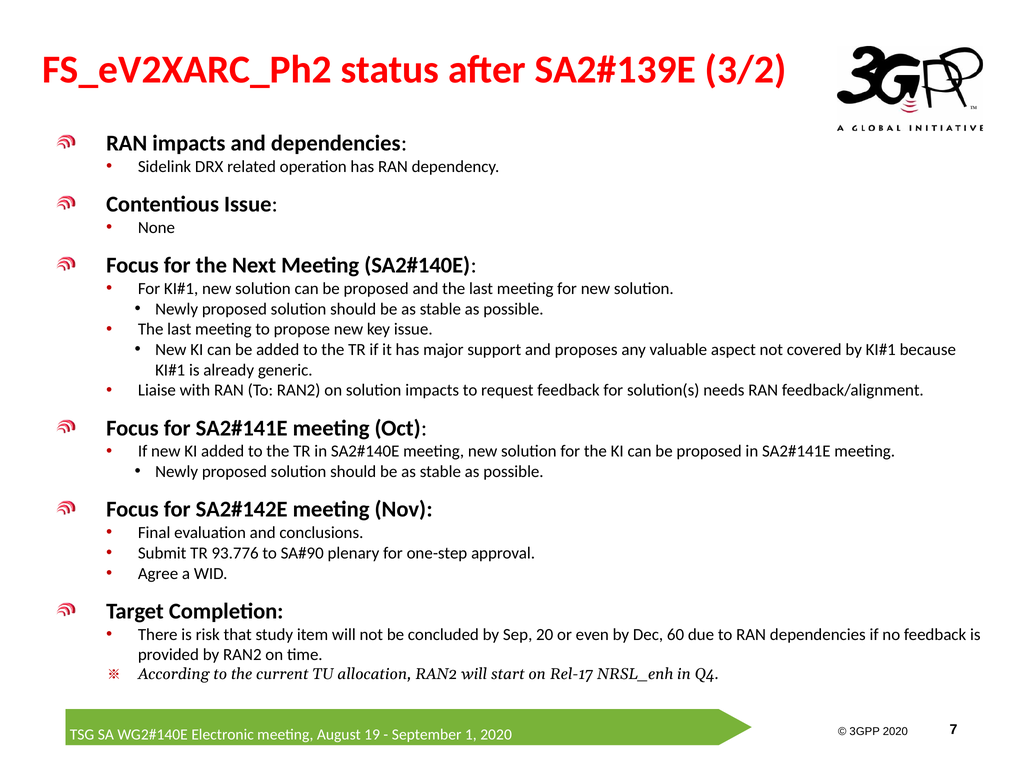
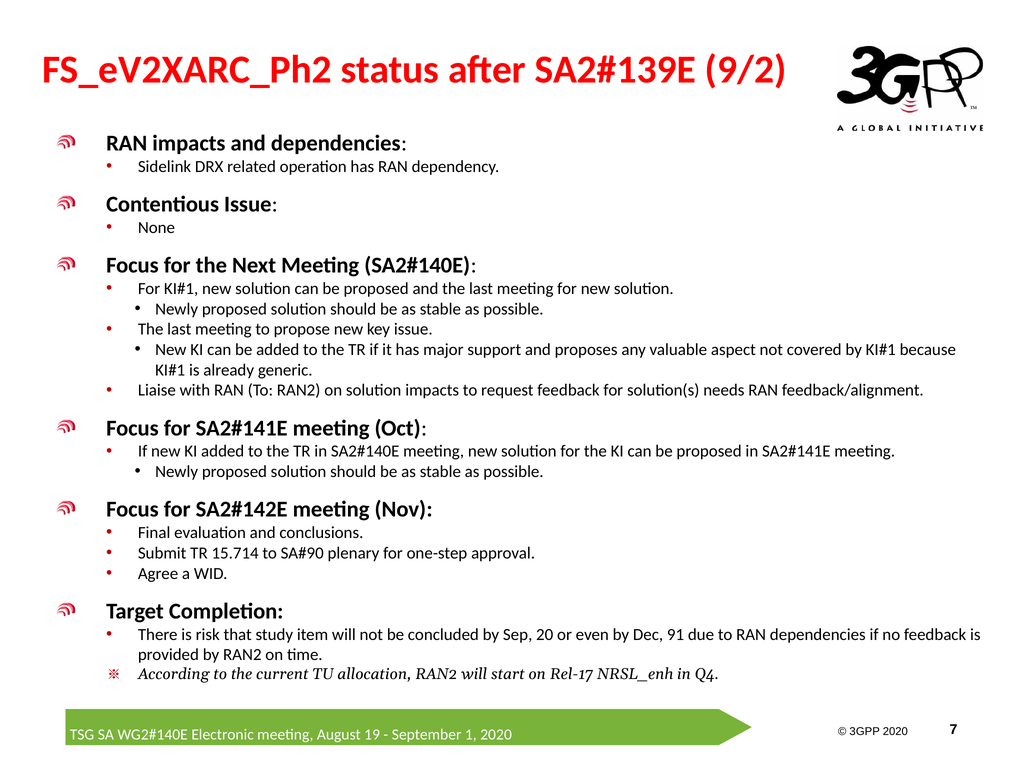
3/2: 3/2 -> 9/2 (746, 70)
93.776: 93.776 -> 15.714 (235, 553)
60: 60 -> 91 (676, 634)
